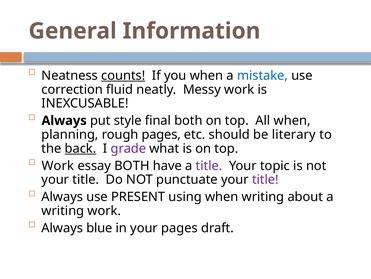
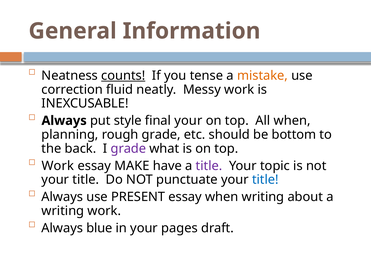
you when: when -> tense (206, 75)
mistake colour: blue -> orange (262, 75)
final both: both -> your (188, 120)
rough pages: pages -> grade (161, 134)
literary: literary -> bottom (294, 134)
back underline: present -> none (80, 148)
essay BOTH: BOTH -> MAKE (132, 165)
title colour: purple -> blue (265, 179)
PRESENT using: using -> essay (185, 196)
